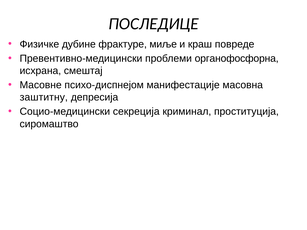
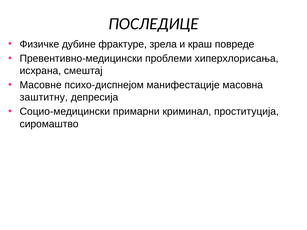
миље: миље -> зрела (163, 44)
органофосфорна: органофосфорна -> хиперхлорисања (237, 59)
секреција: секреција -> примарни (136, 112)
